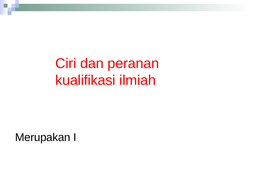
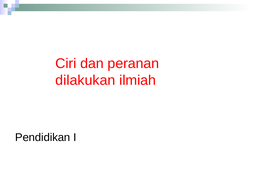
kualifikasi: kualifikasi -> dilakukan (85, 81)
Merupakan: Merupakan -> Pendidikan (43, 138)
